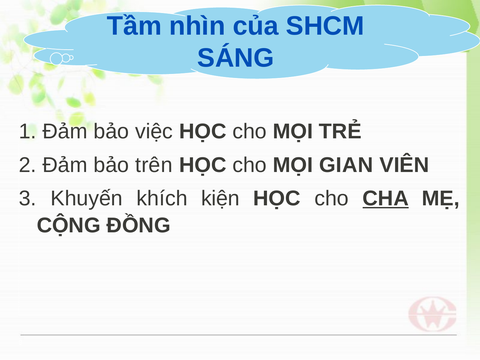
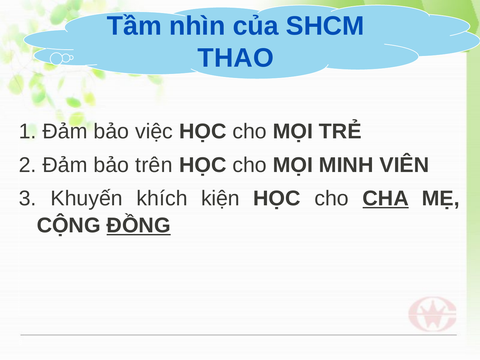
SÁNG: SÁNG -> THAO (236, 58)
GIAN: GIAN -> MINH (346, 165)
ĐỒNG underline: none -> present (139, 225)
